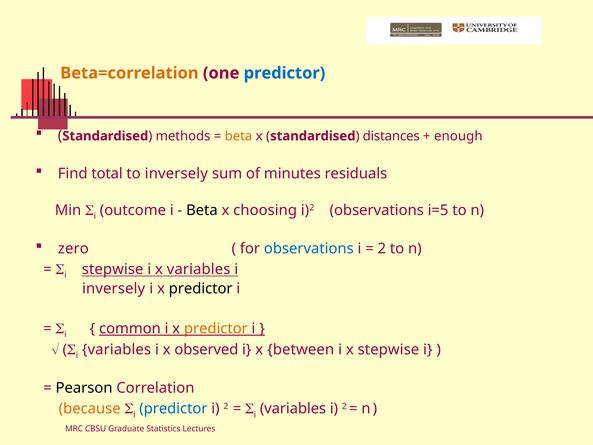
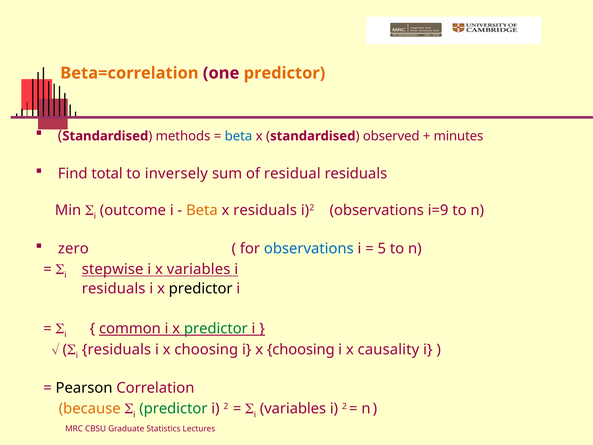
predictor colour: blue -> orange (284, 73)
beta colour: orange -> blue (239, 136)
distances: distances -> observed (391, 136)
enough: enough -> minutes (458, 136)
minutes: minutes -> residual (292, 173)
Beta colour: black -> orange (202, 210)
x choosing: choosing -> residuals (265, 210)
i=5: i=5 -> i=9 (438, 210)
2: 2 -> 5 (382, 248)
inversely: inversely -> residuals (114, 289)
predictor colour: orange -> green (216, 328)
variables: variables -> residuals (116, 349)
observed: observed -> choosing (206, 349)
between: between -> choosing (301, 349)
x stepwise: stepwise -> causality (388, 349)
predictor colour: blue -> green (173, 409)
